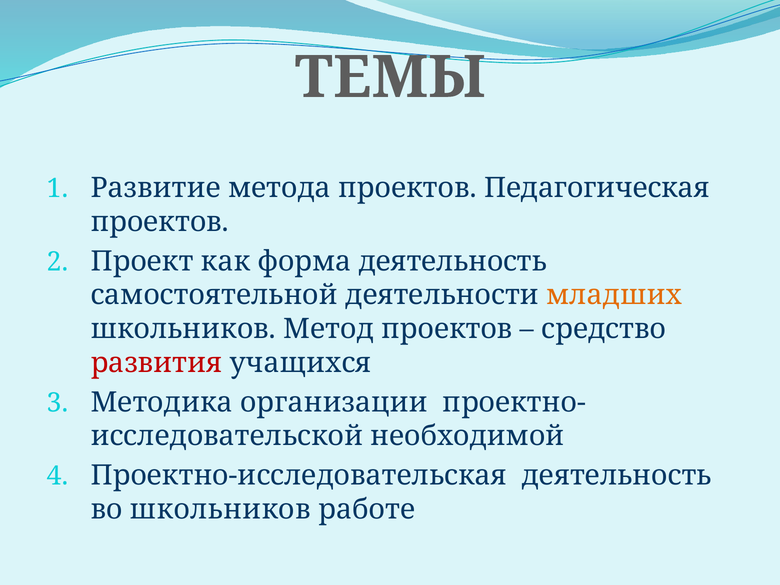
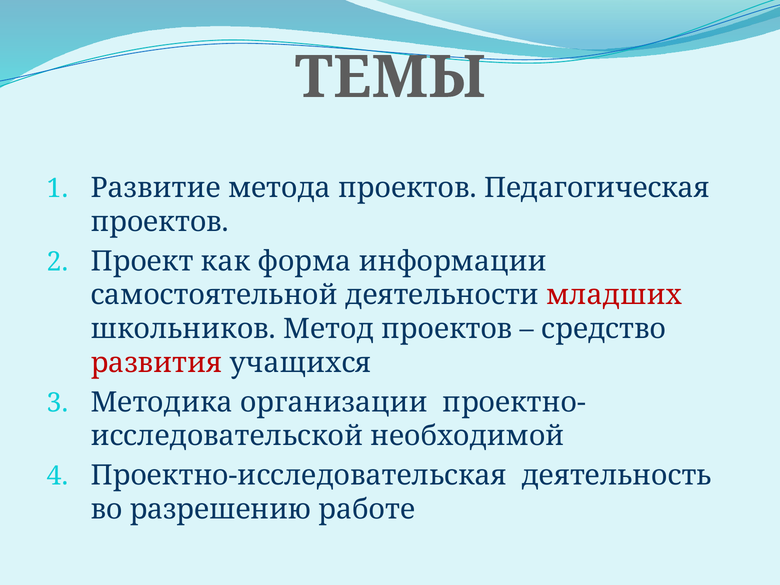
форма деятельность: деятельность -> информации (453, 261)
младших colour: orange -> red (614, 295)
во школьников: школьников -> разрешению (220, 510)
